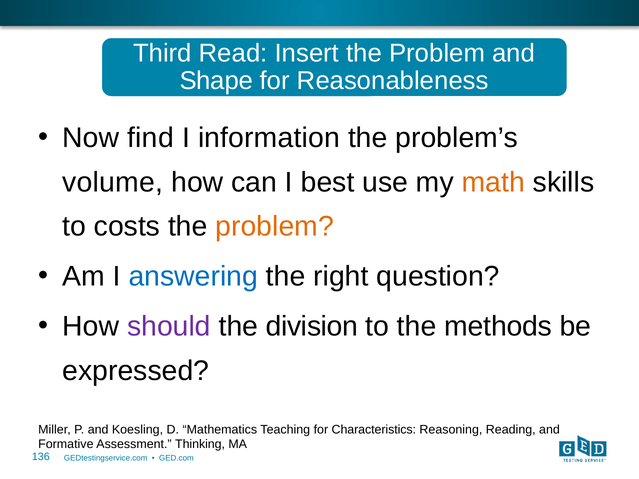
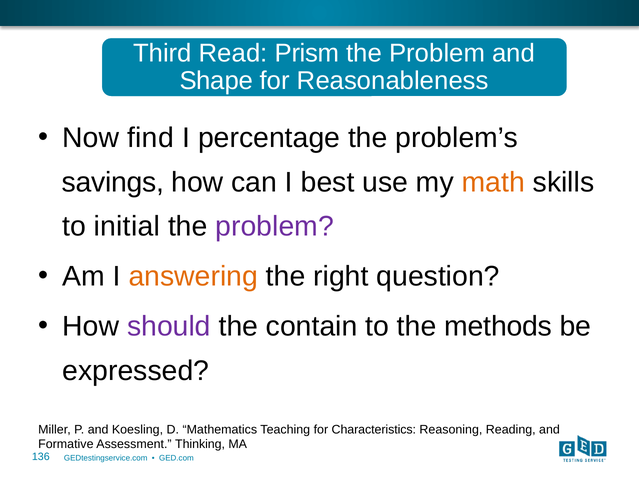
Insert: Insert -> Prism (307, 53)
information: information -> percentage (269, 138)
volume: volume -> savings (113, 182)
costs: costs -> initial (127, 227)
problem colour: orange -> purple (275, 227)
answering colour: blue -> orange (193, 277)
division: division -> contain (312, 327)
